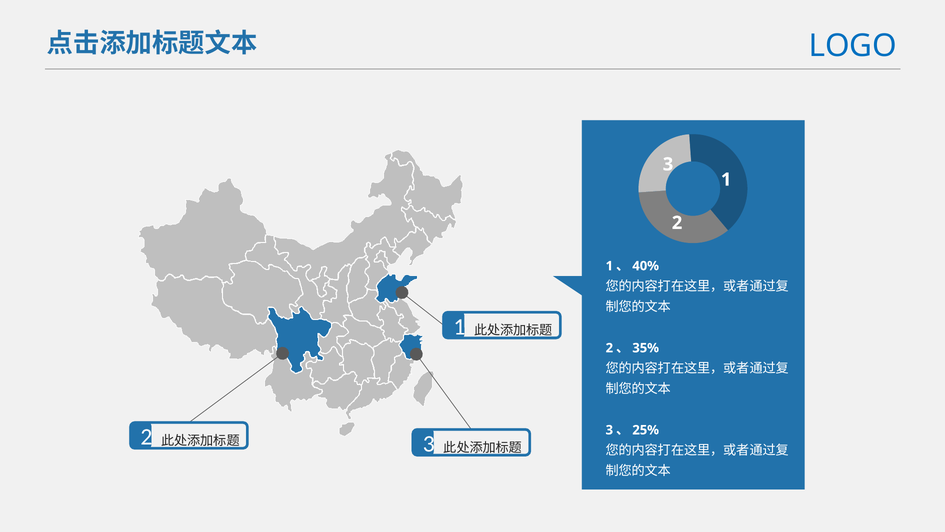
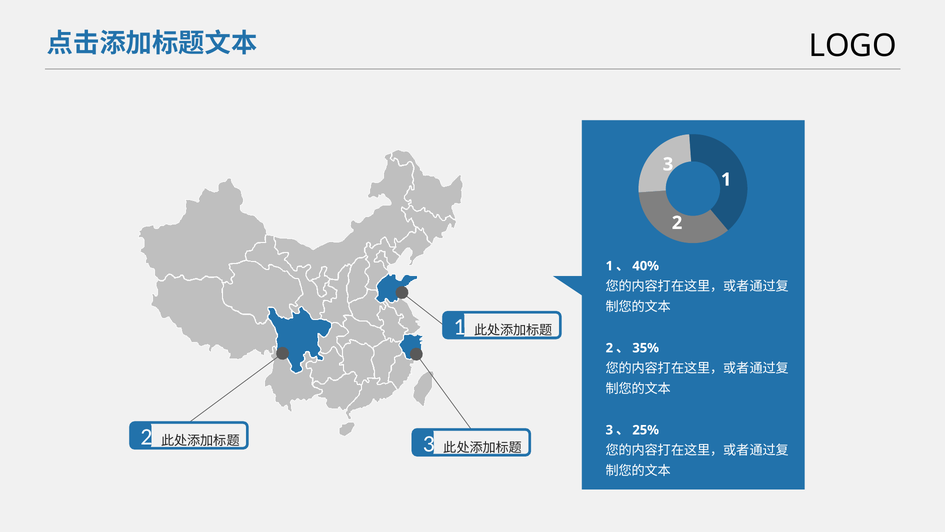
LOGO colour: blue -> black (853, 46)
